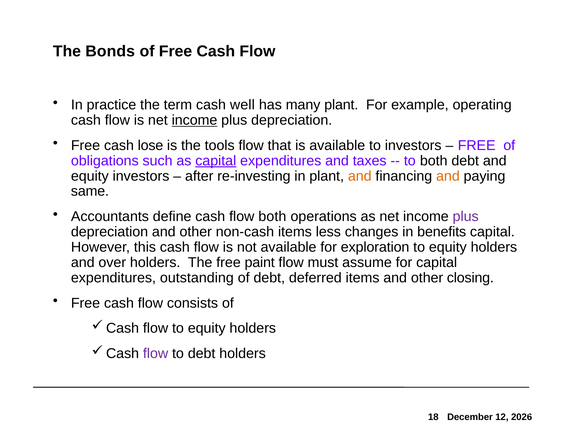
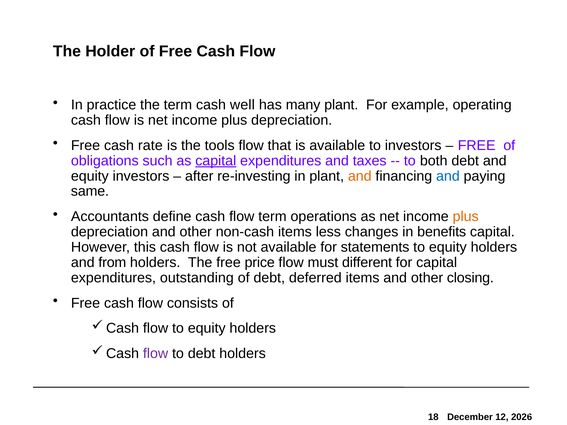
Bonds: Bonds -> Holder (110, 51)
income underline: present -> none (195, 120)
lose: lose -> rate (150, 145)
and colour: orange -> blue (448, 176)
flow both: both -> term (272, 217)
plus colour: purple -> orange (466, 217)
exploration: exploration -> statements (375, 247)
over: over -> from (112, 263)
paint: paint -> price (260, 263)
assume: assume -> different (367, 263)
